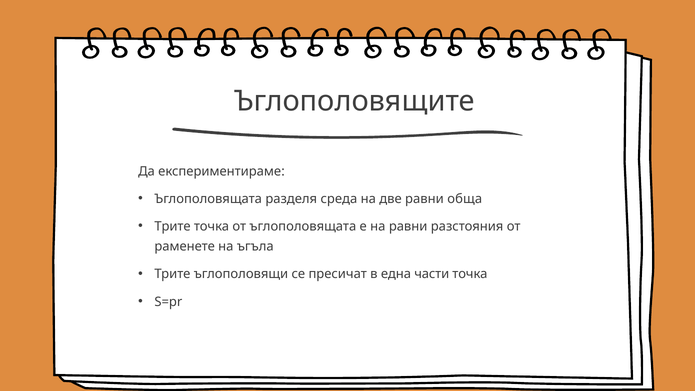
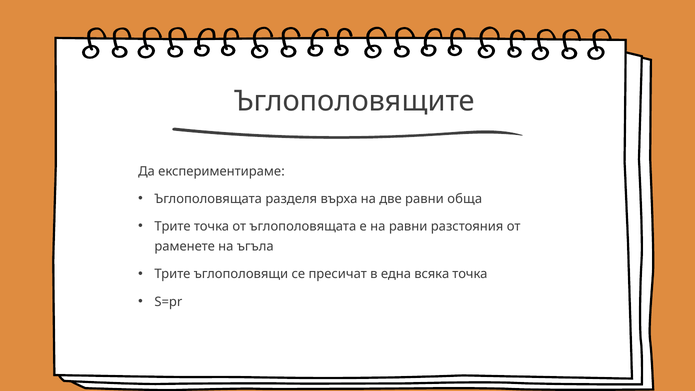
среда: среда -> върха (339, 199)
части: части -> всяка (432, 274)
